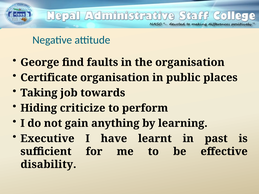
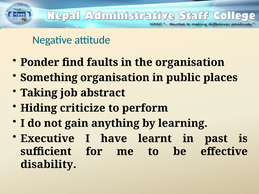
George: George -> Ponder (40, 62)
Certificate: Certificate -> Something (49, 78)
towards: towards -> abstract (103, 93)
